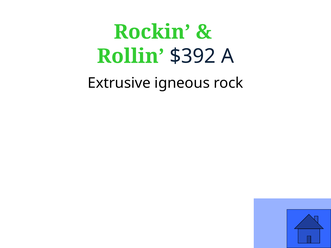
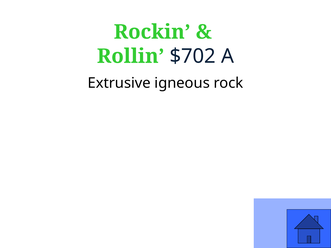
$392: $392 -> $702 (193, 56)
